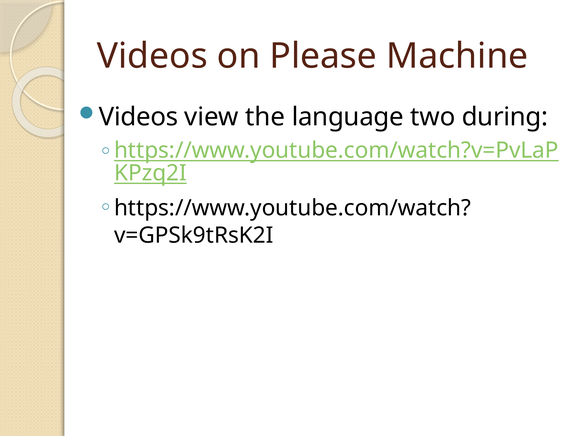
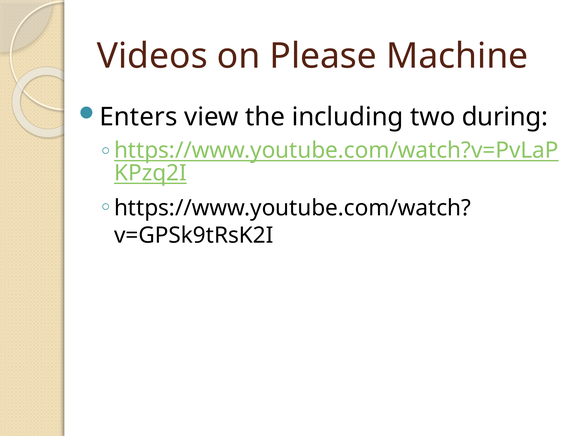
Videos: Videos -> Enters (138, 117)
language: language -> including (348, 117)
